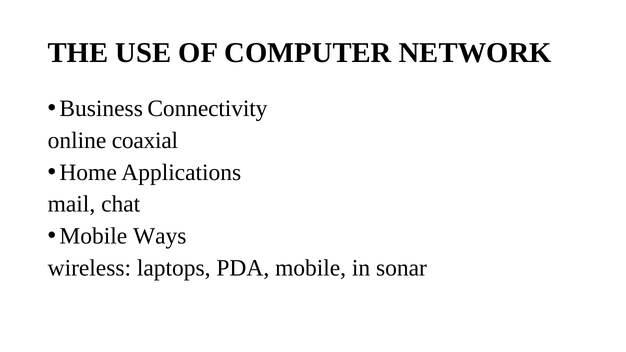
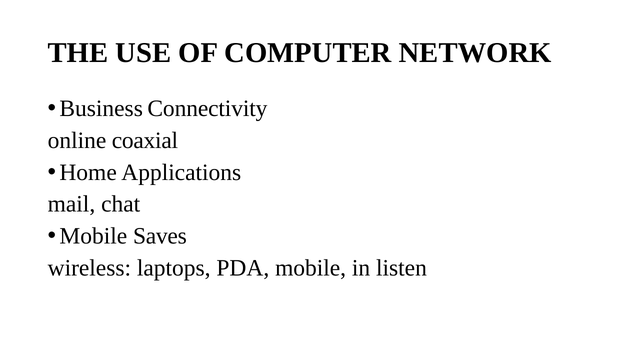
Ways: Ways -> Saves (160, 236)
sonar: sonar -> listen (401, 268)
